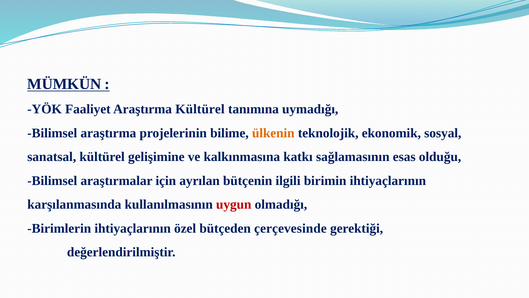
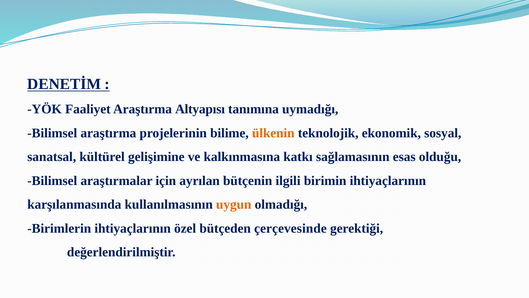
MÜMKÜN: MÜMKÜN -> DENETİM (64, 84)
Araştırma Kültürel: Kültürel -> Altyapısı (200, 109)
uygun colour: red -> orange (234, 204)
